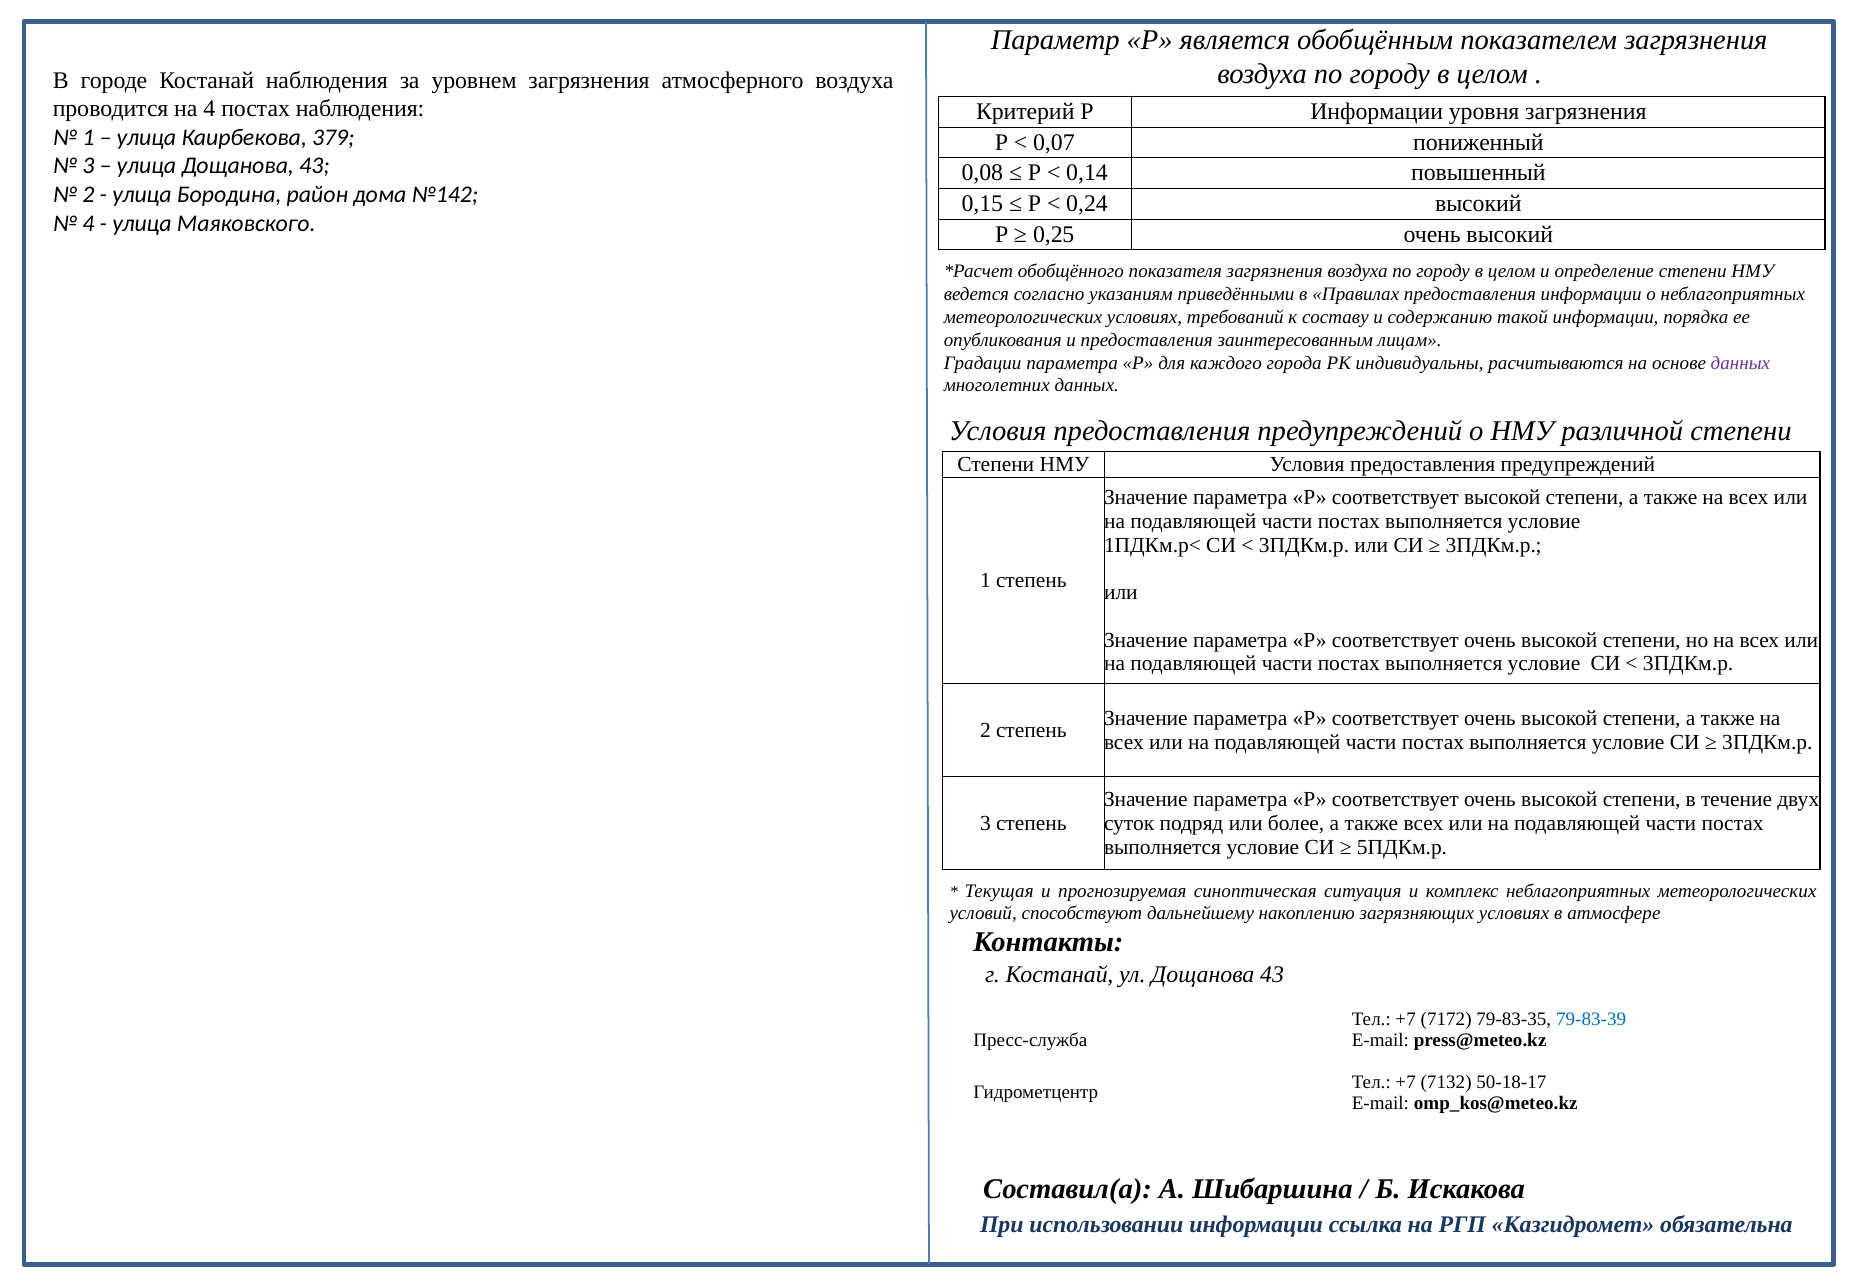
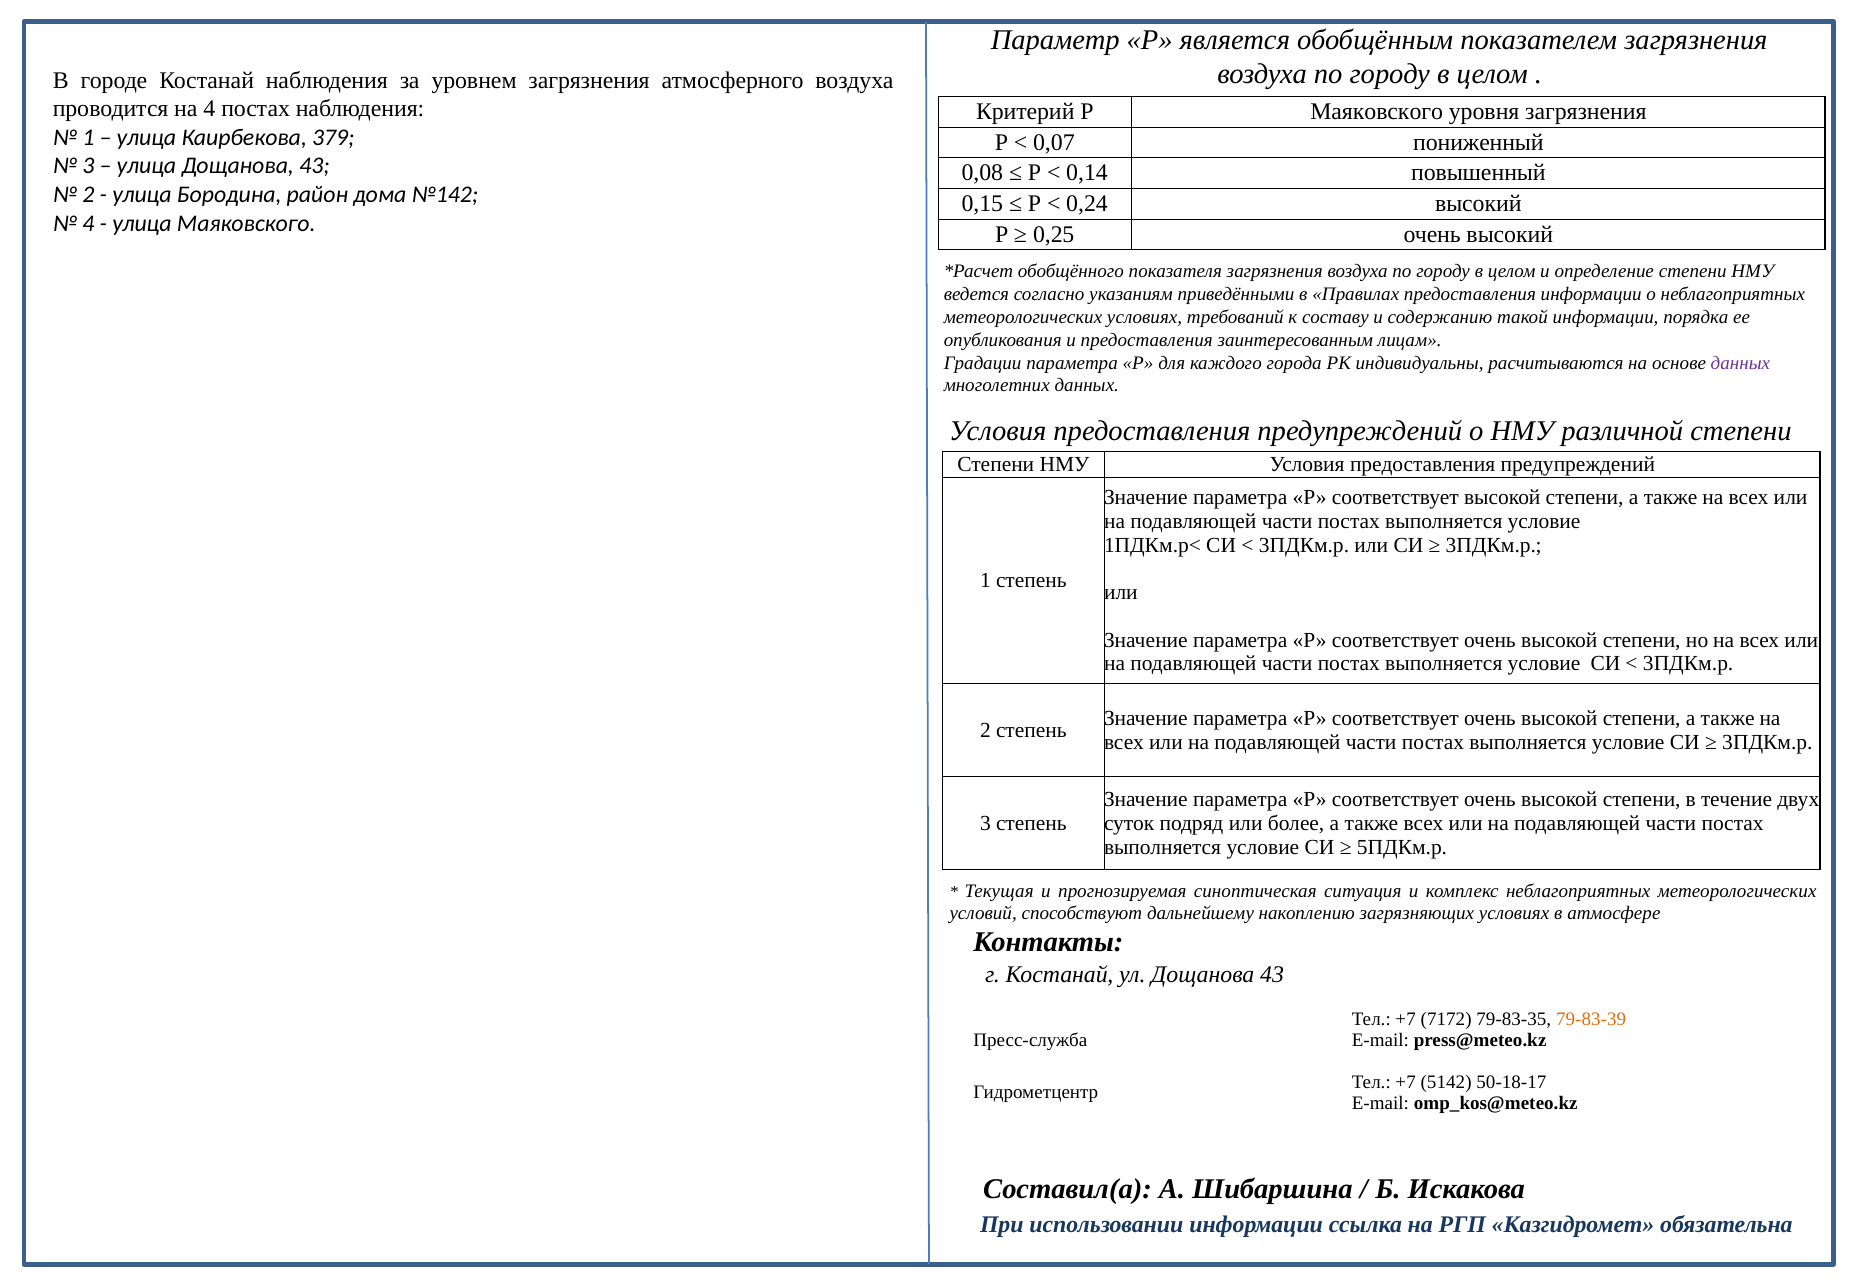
Р Информации: Информации -> Маяковского (1377, 112)
79-83-39 colour: blue -> orange (1591, 1019)
7132: 7132 -> 5142 (1446, 1082)
